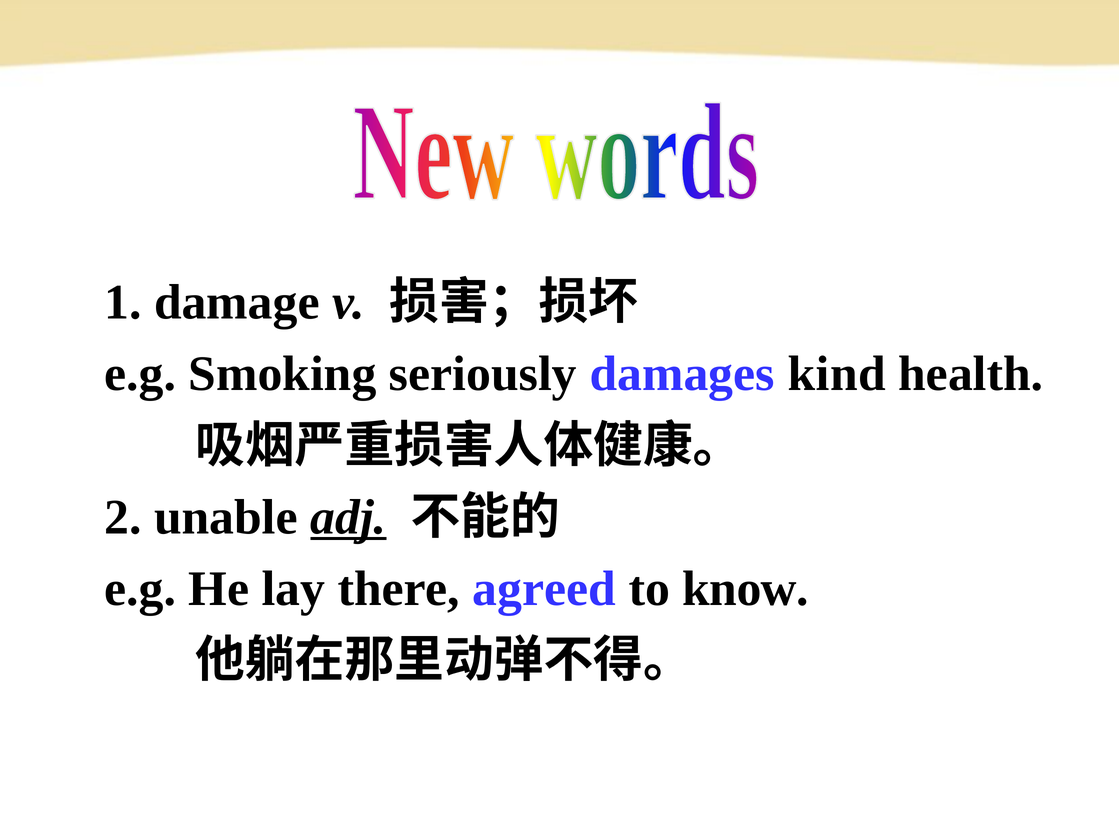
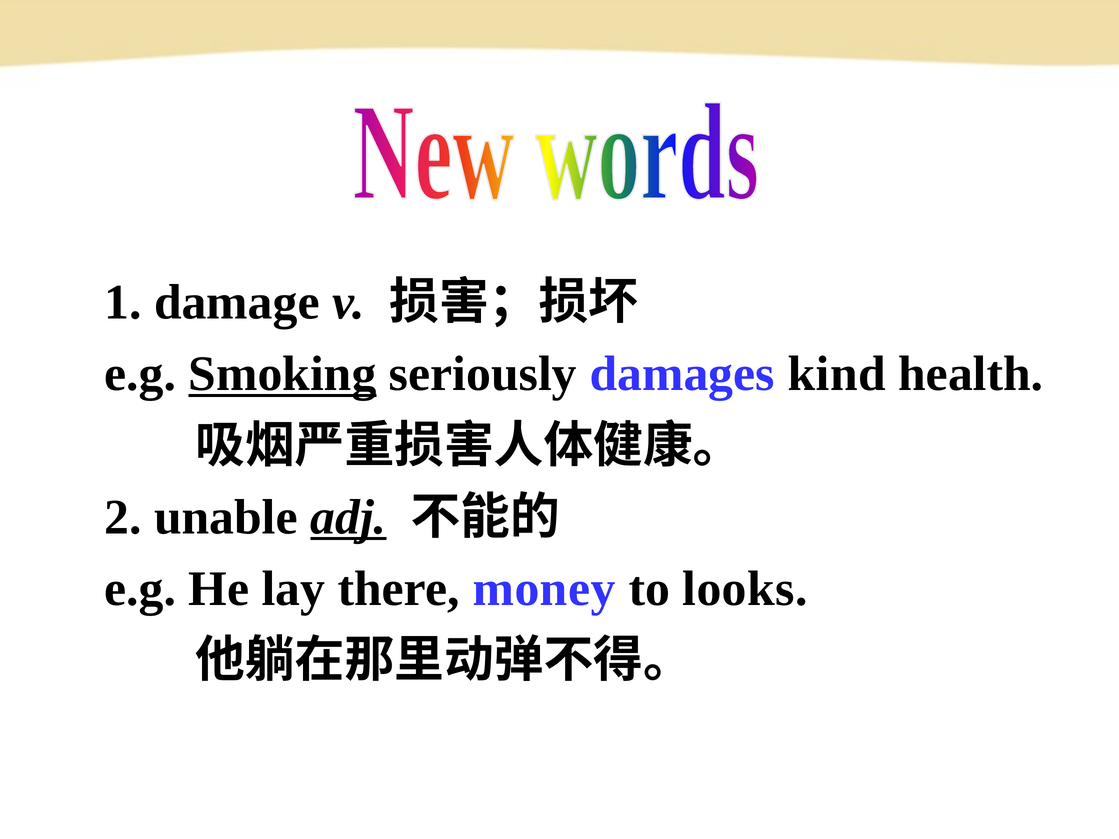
Smoking underline: none -> present (282, 374)
agreed: agreed -> money (544, 589)
know: know -> looks (745, 589)
